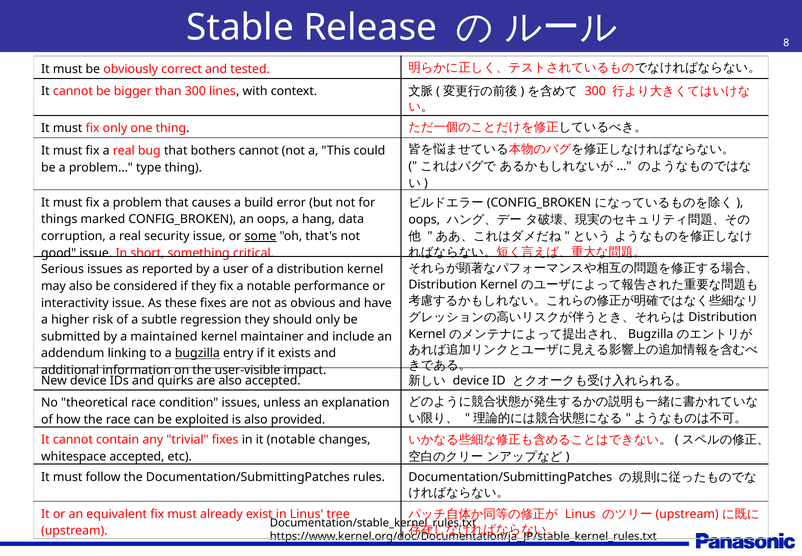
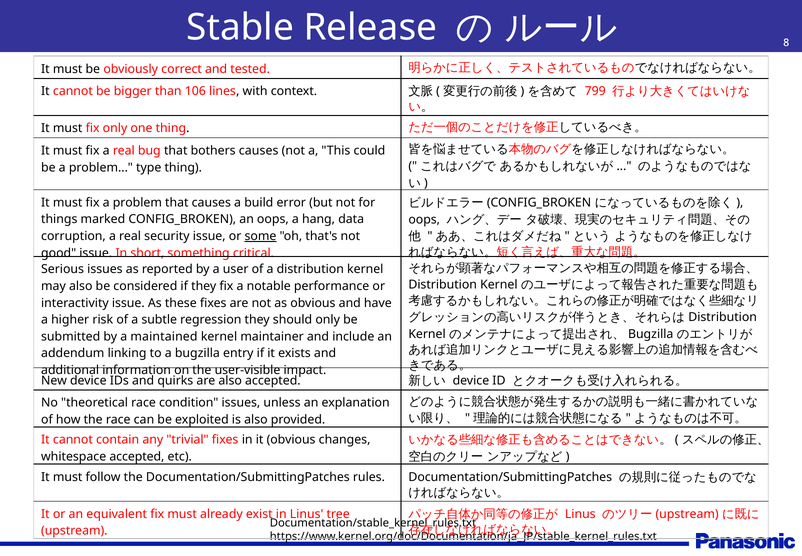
than 300: 300 -> 106 (195, 91)
300: 300 -> 799 (595, 91)
bothers cannot: cannot -> causes (259, 150)
bugzilla underline: present -> none (197, 353)
it notable: notable -> obvious (291, 439)
